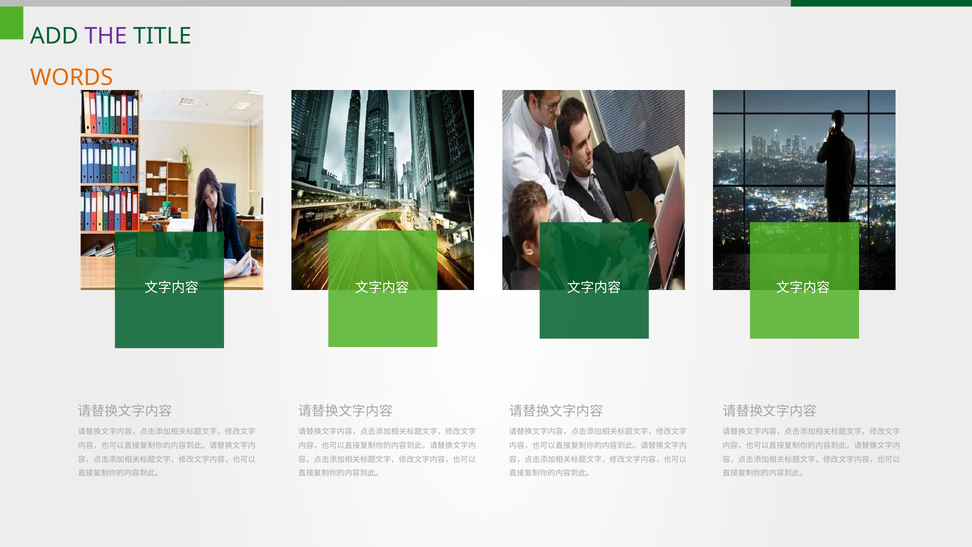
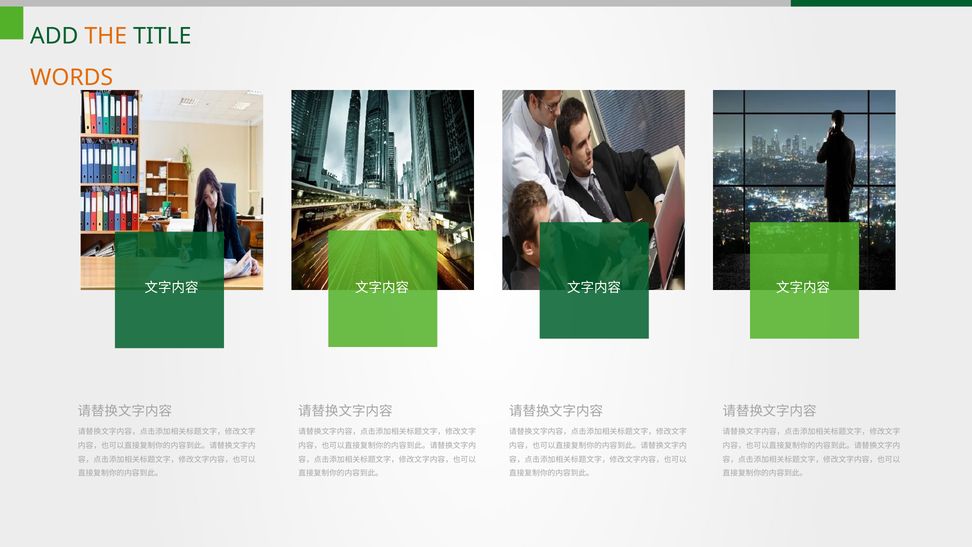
THE colour: purple -> orange (106, 36)
